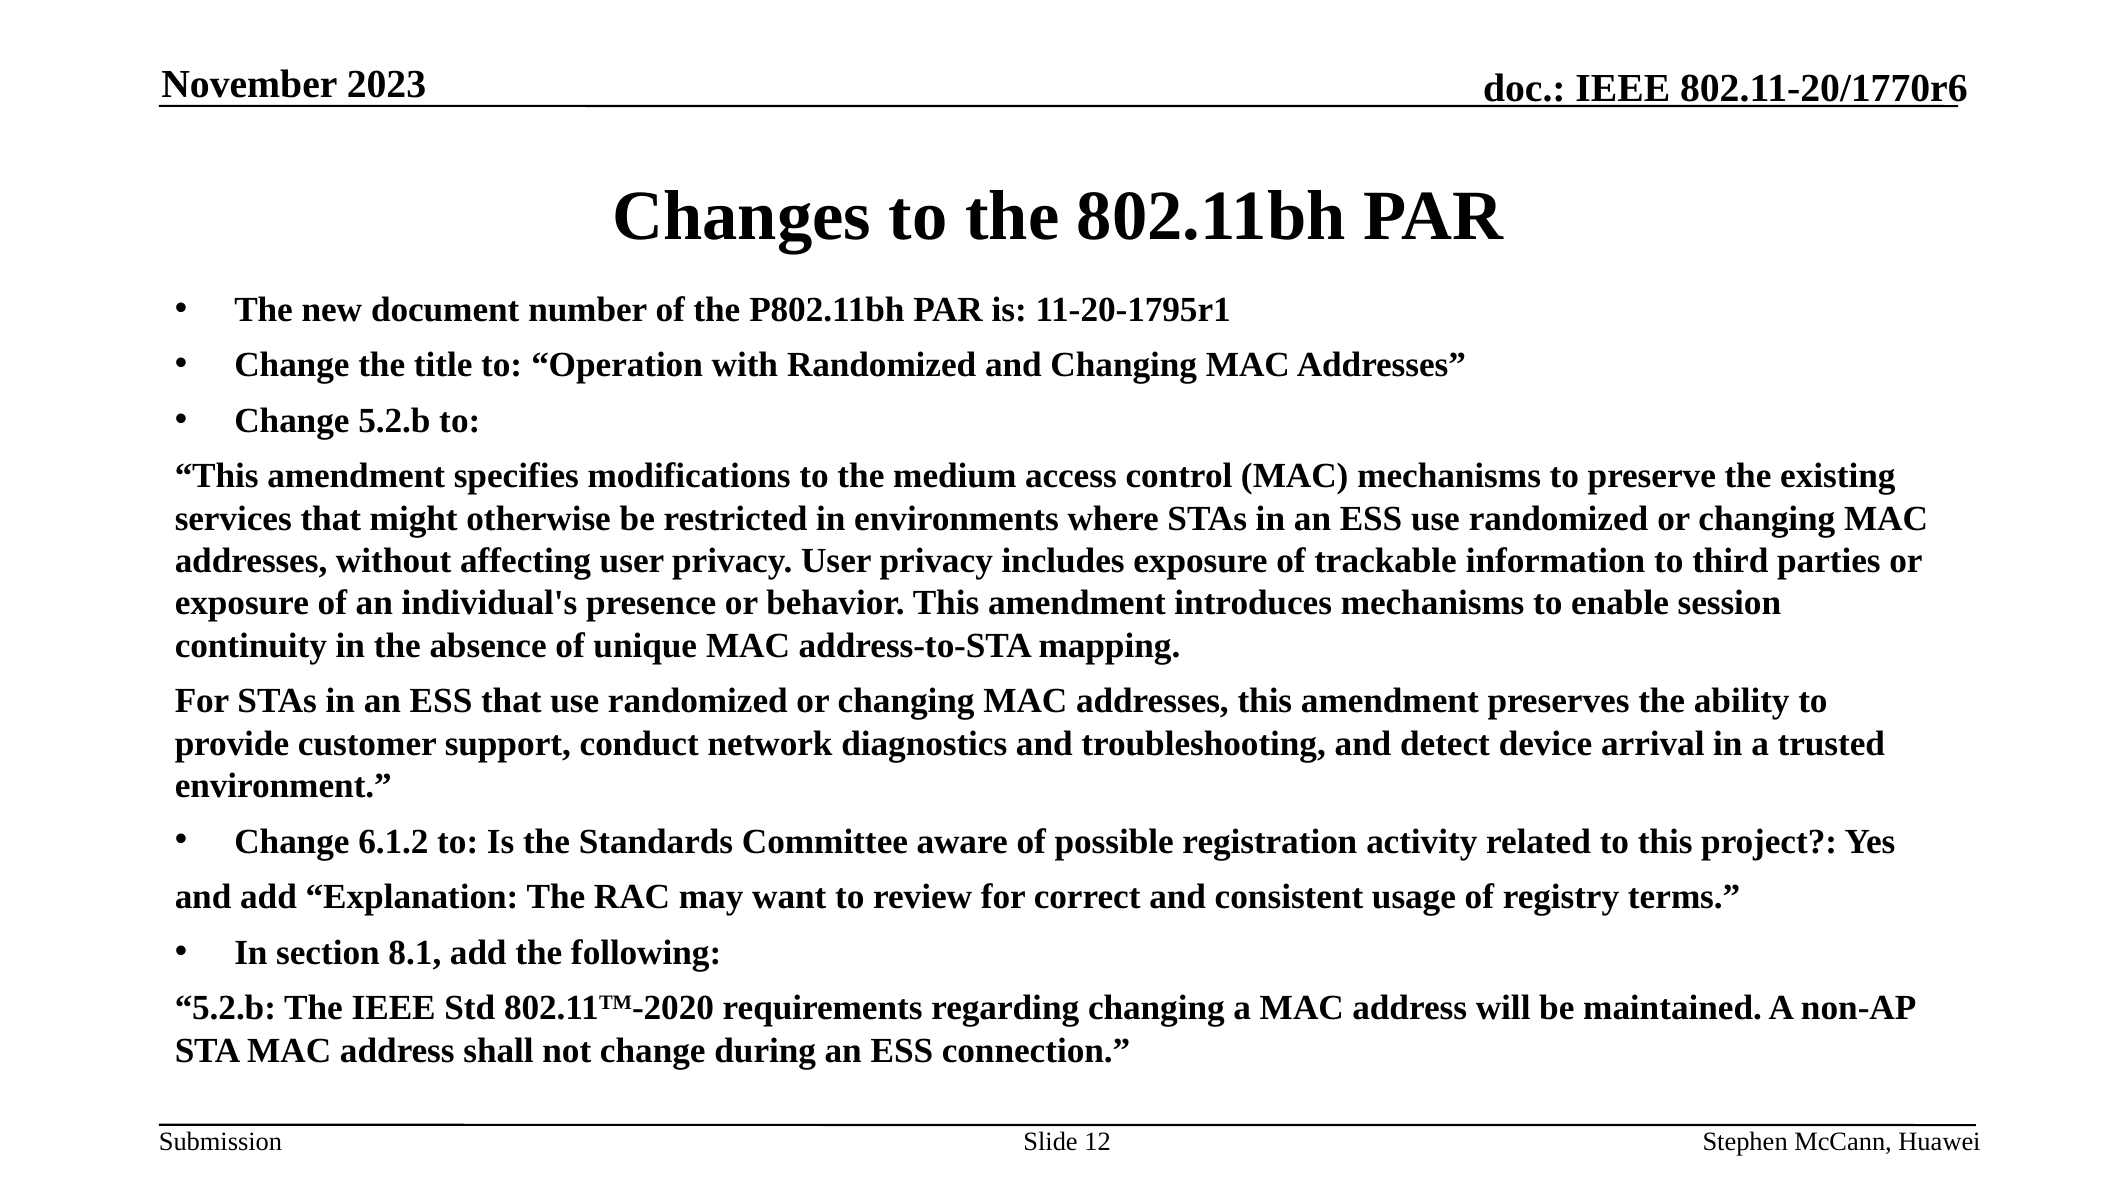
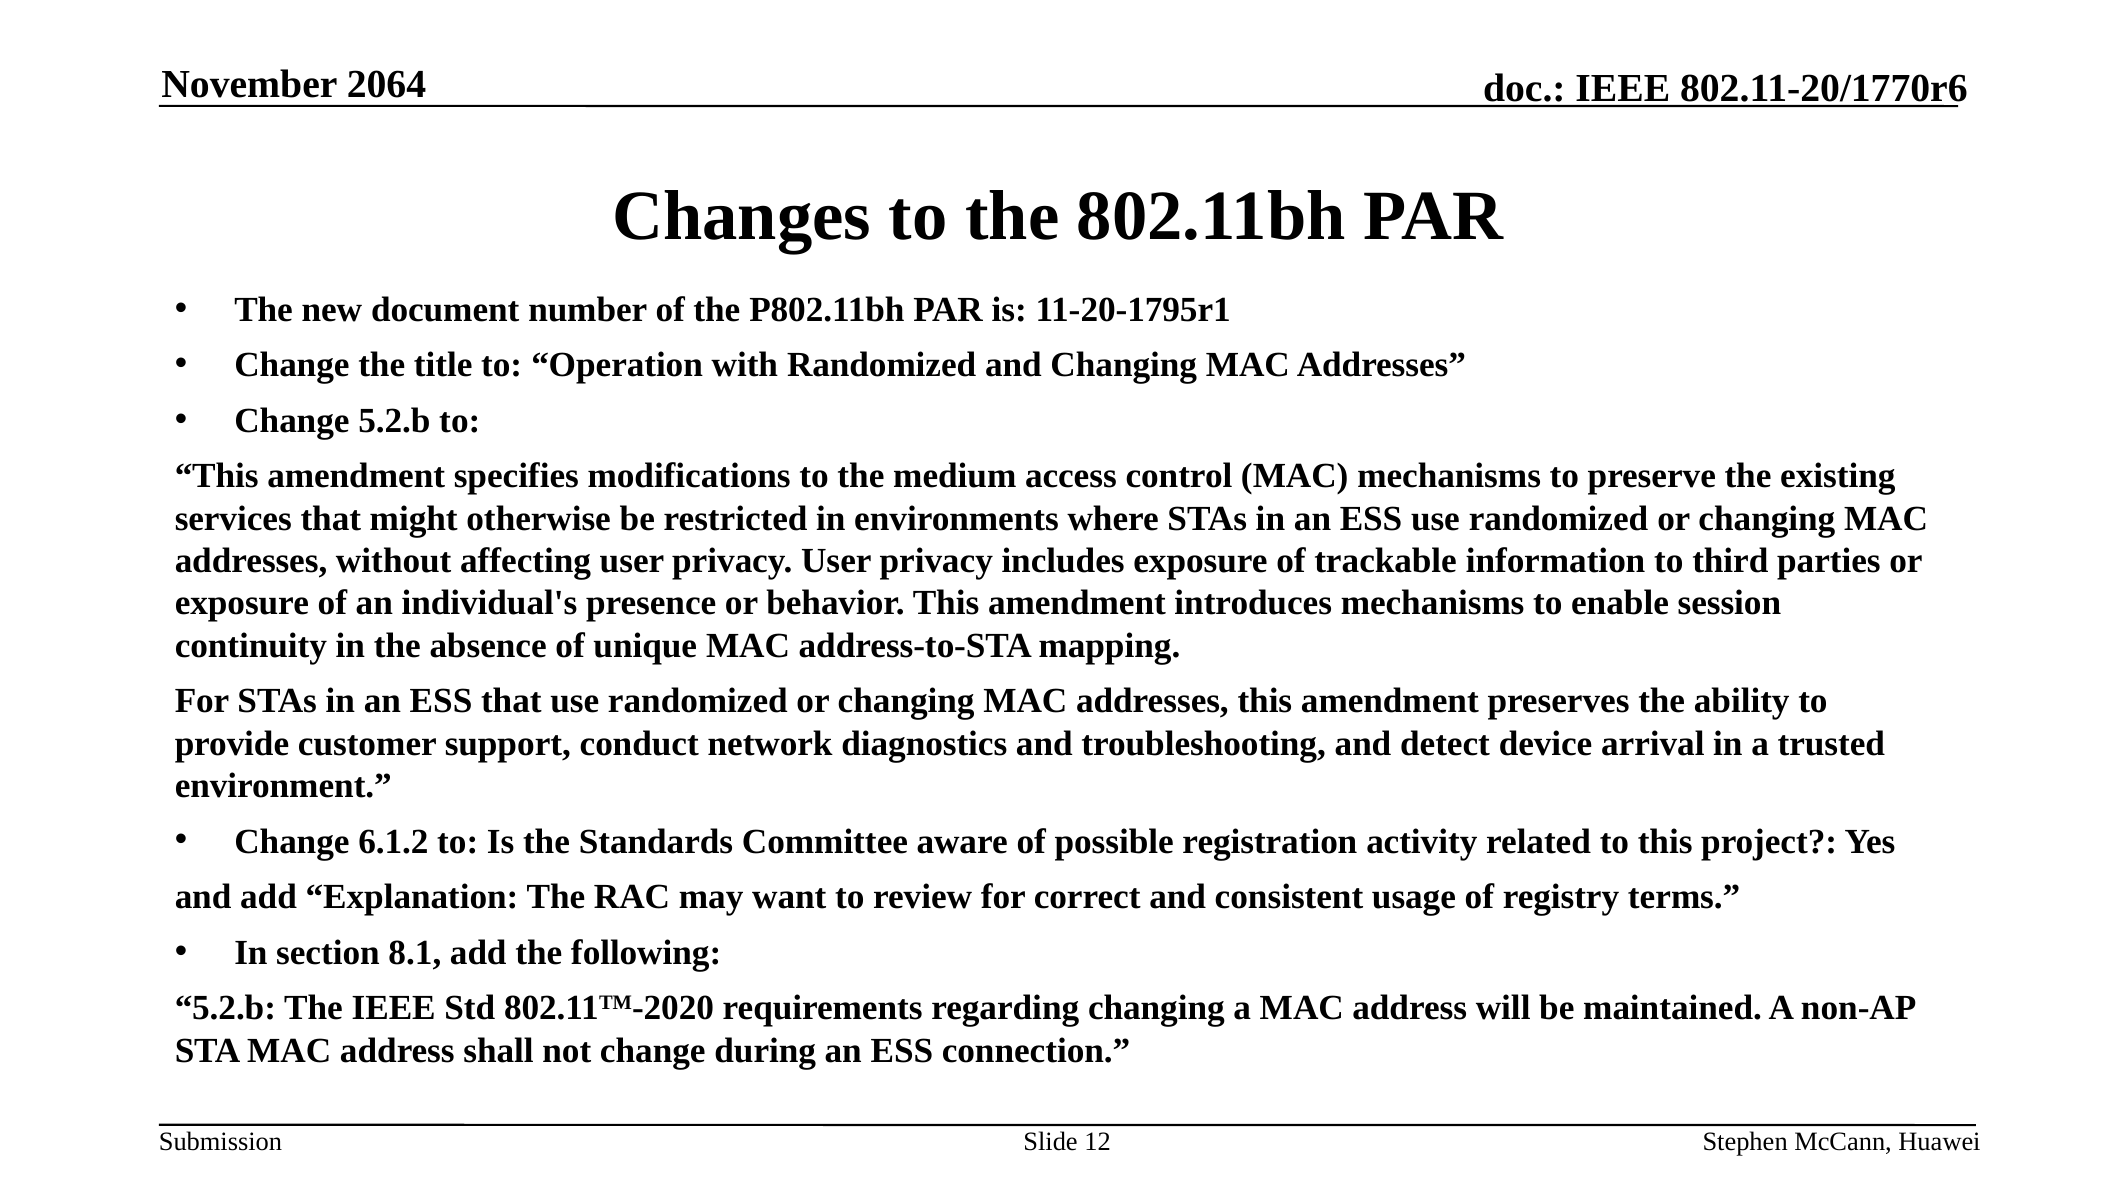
2023: 2023 -> 2064 (386, 84)
